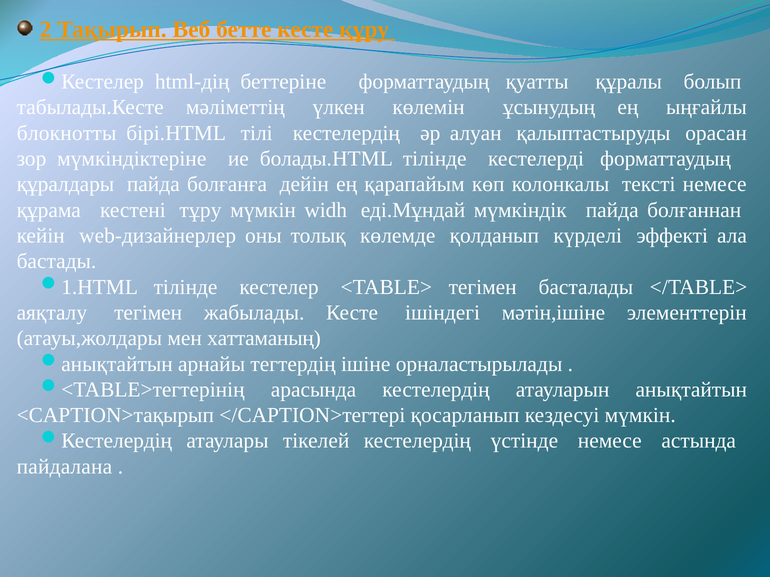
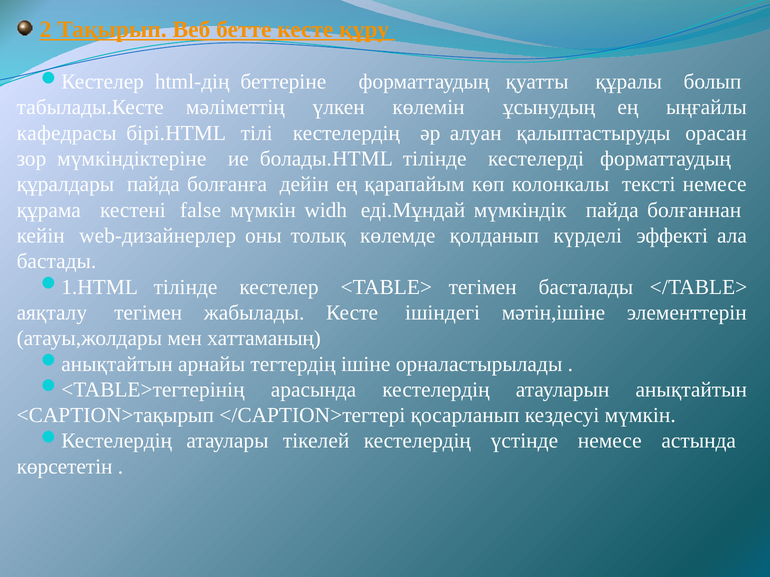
блокнотты: блокнотты -> кафедрасы (67, 133)
тұру: тұру -> false (200, 210)
пайдалана: пайдалана -> көрсететін (65, 467)
